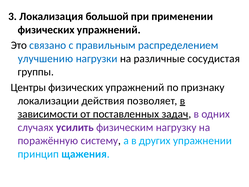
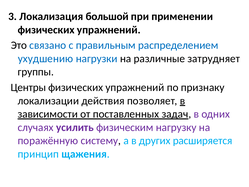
улучшению: улучшению -> ухудшению (45, 59)
сосудистая: сосудистая -> затрудняет (214, 59)
упражнении: упражнении -> расширяется (203, 141)
